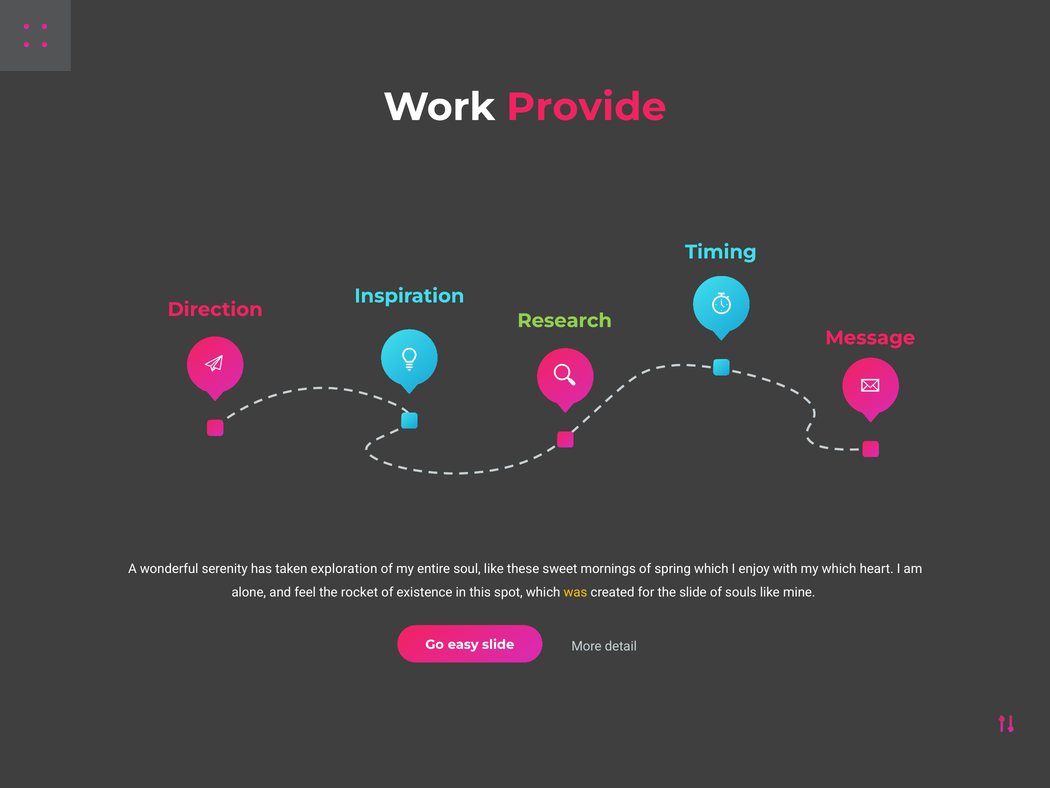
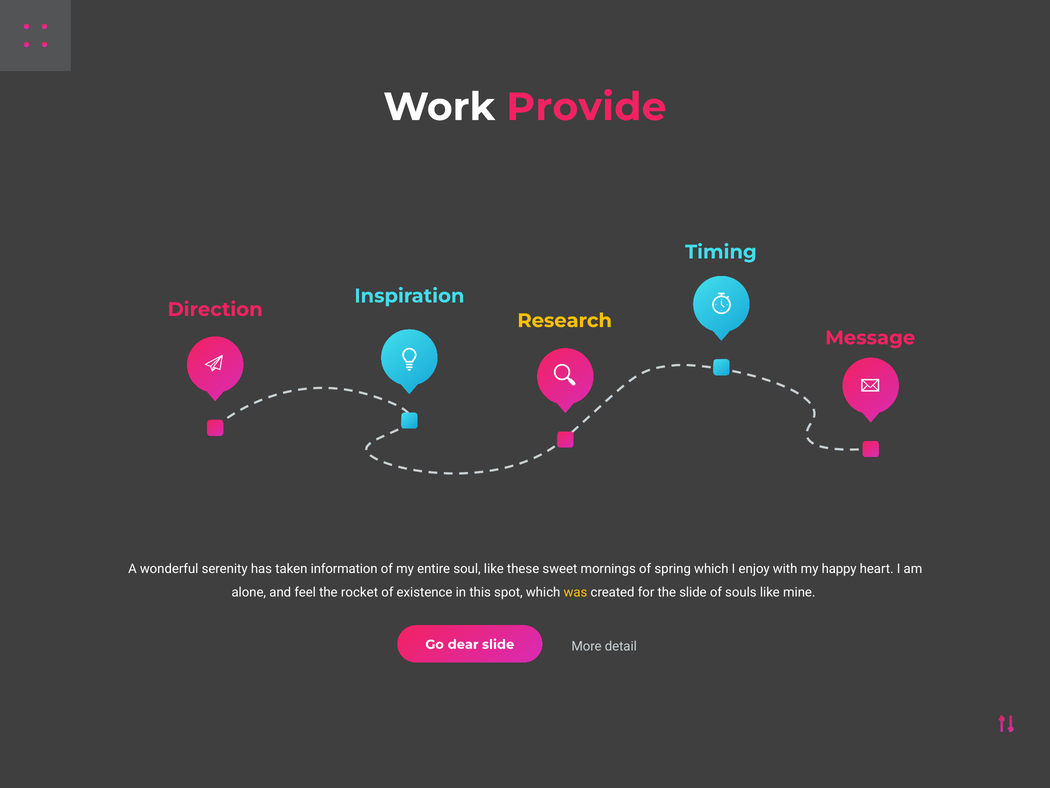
Research colour: light green -> yellow (565, 320)
exploration: exploration -> information (344, 569)
my which: which -> happy (839, 569)
easy: easy -> dear (463, 644)
